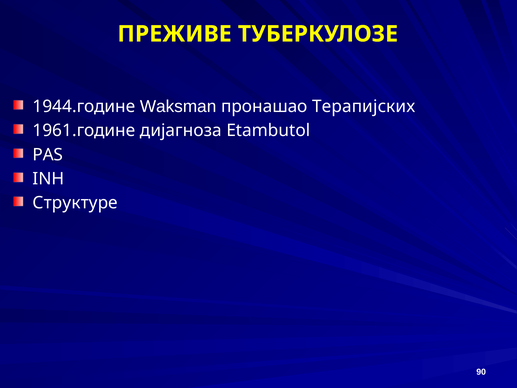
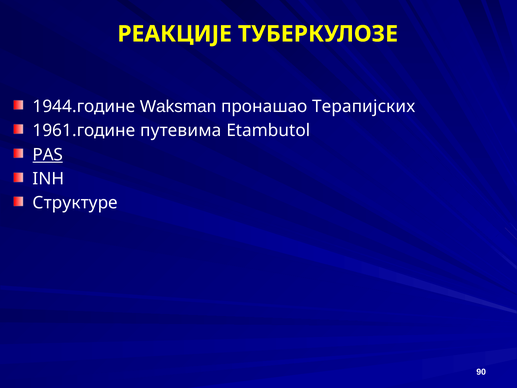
ПРЕЖИВЕ: ПРЕЖИВЕ -> РЕАКЦИЈЕ (175, 34)
дијагноза: дијагноза -> путевима (181, 130)
PAS underline: none -> present (48, 155)
